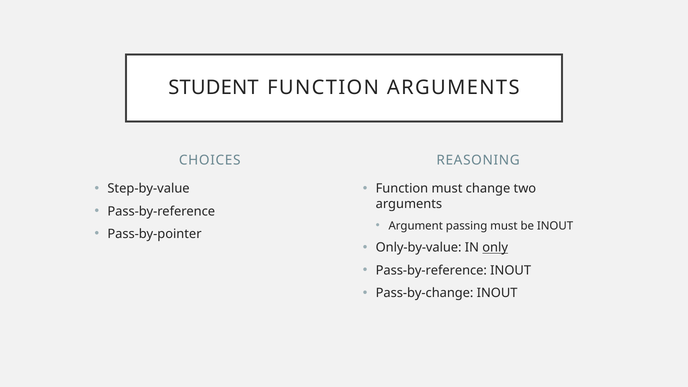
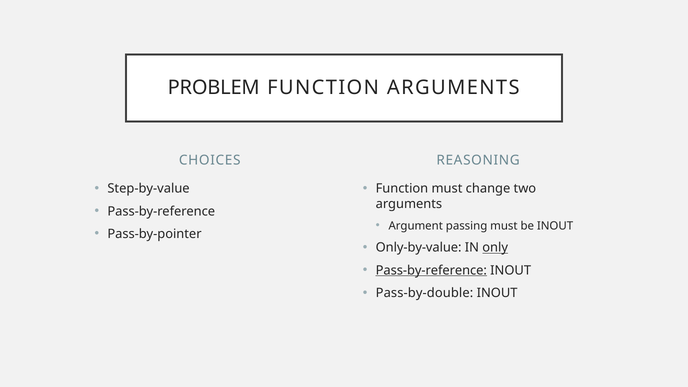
STUDENT: STUDENT -> PROBLEM (214, 88)
Pass-by-reference underline: none -> present (431, 270)
Pass-by-change: Pass-by-change -> Pass-by-double (424, 293)
